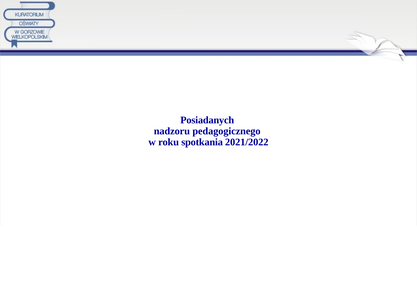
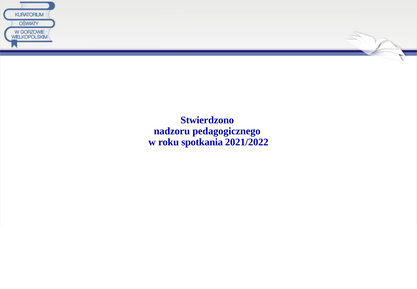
Posiadanych: Posiadanych -> Stwierdzono (207, 120)
